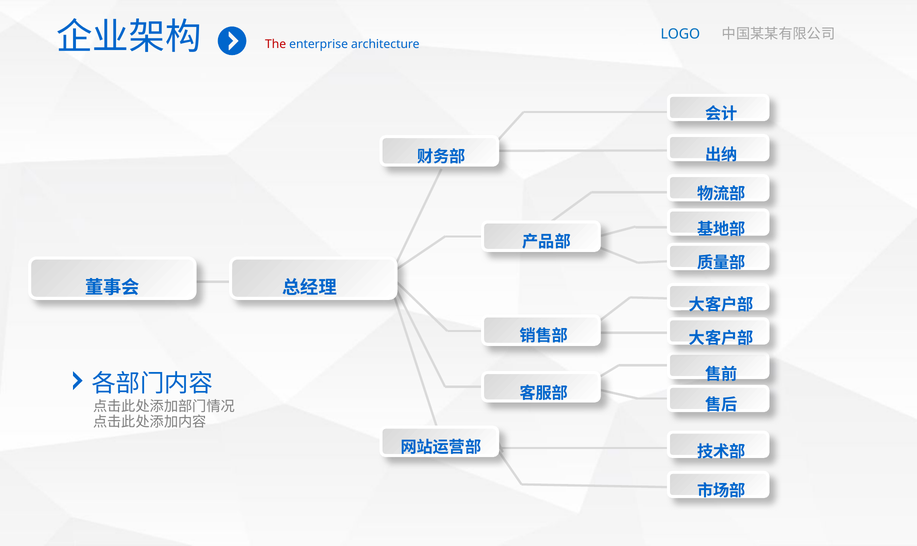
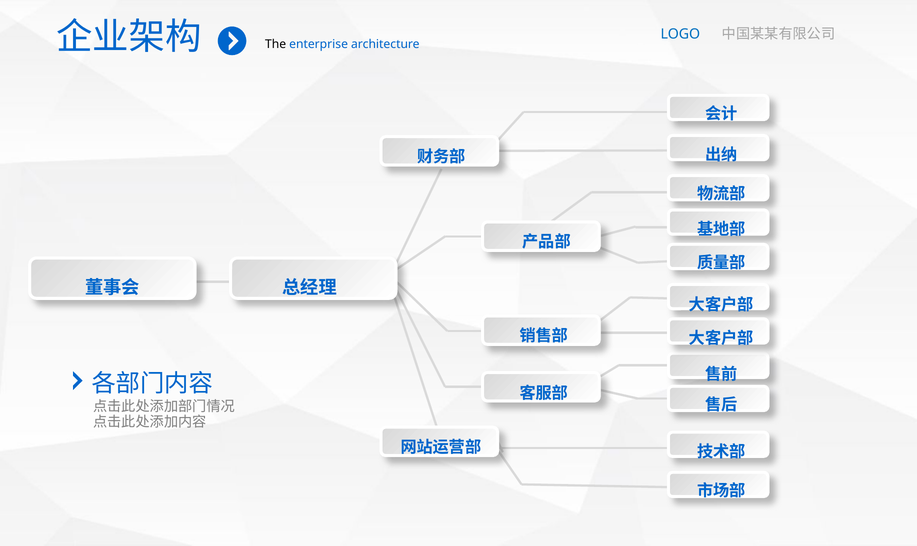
The colour: red -> black (276, 44)
